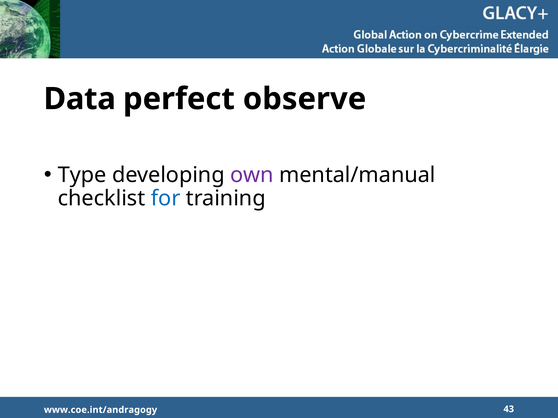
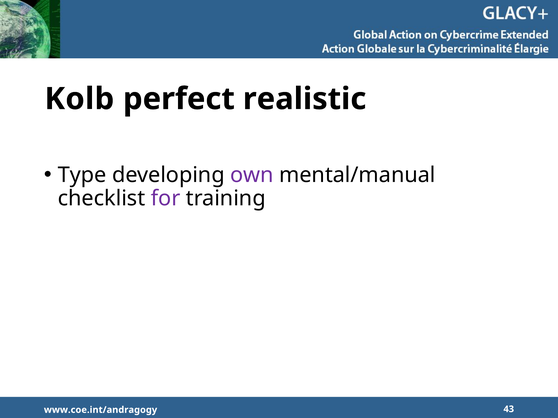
Data: Data -> Kolb (79, 99)
observe: observe -> realistic (305, 99)
for colour: blue -> purple (166, 199)
